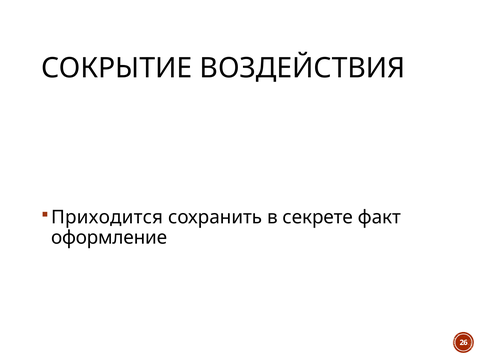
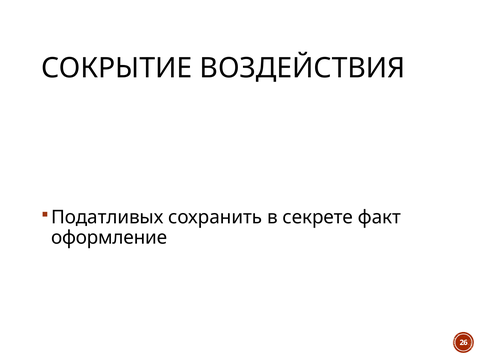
Приходится: Приходится -> Податливых (107, 218)
